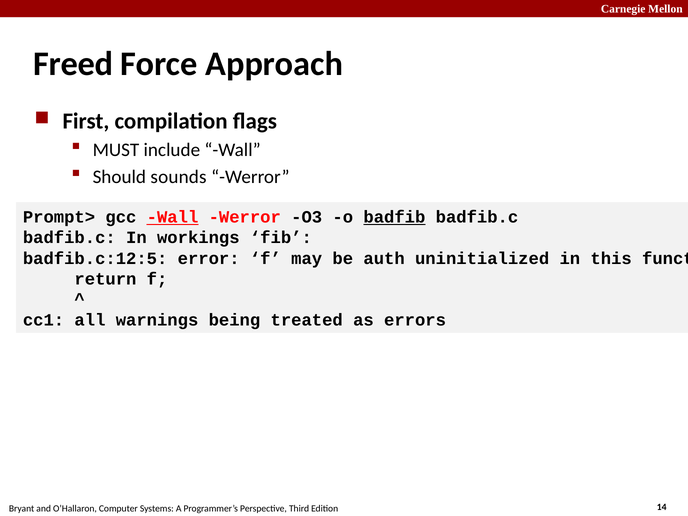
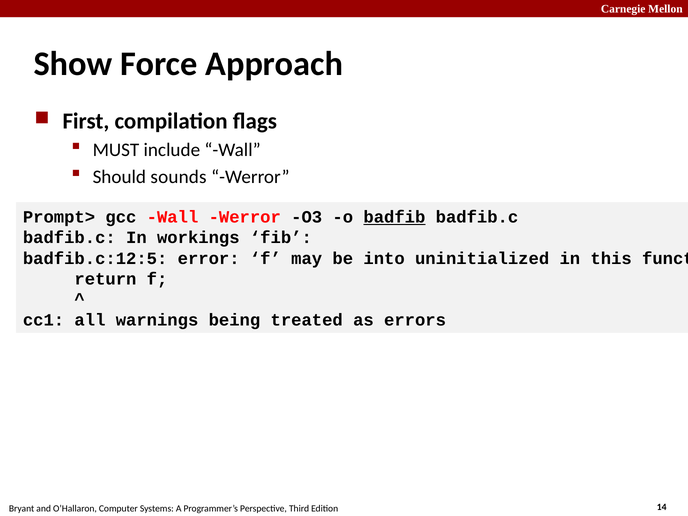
Freed: Freed -> Show (73, 64)
Wall underline: present -> none (173, 217)
auth: auth -> into (384, 258)
